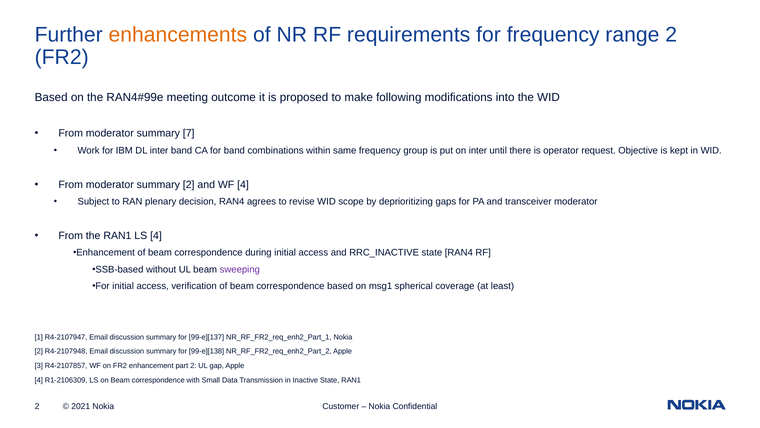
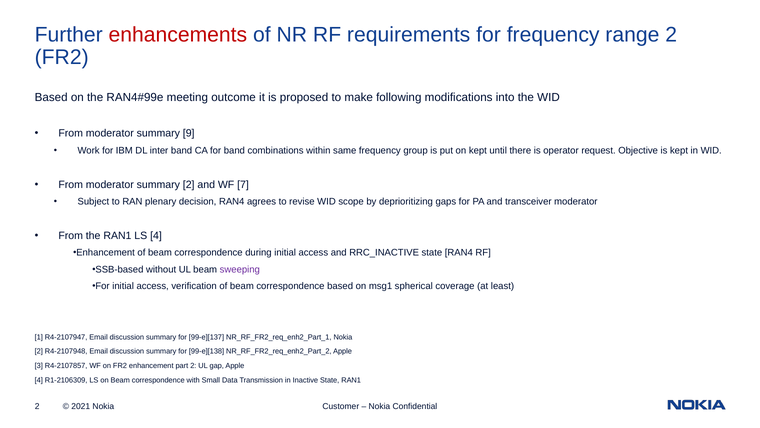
enhancements colour: orange -> red (178, 35)
7: 7 -> 9 (189, 133)
on inter: inter -> kept (478, 151)
WF 4: 4 -> 7 (243, 184)
